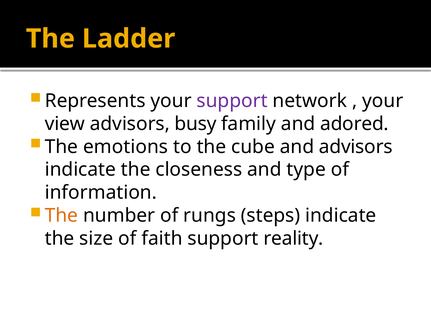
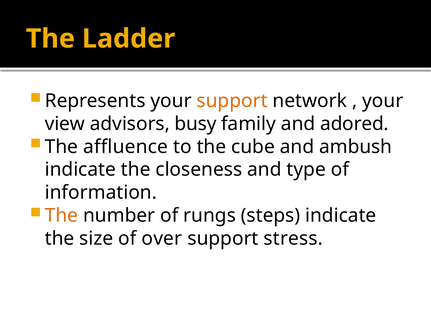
support colour: purple -> orange (232, 101)
emotions: emotions -> affluence (126, 147)
and advisors: advisors -> ambush (356, 147)
faith: faith -> over (162, 239)
reality: reality -> stress (293, 239)
